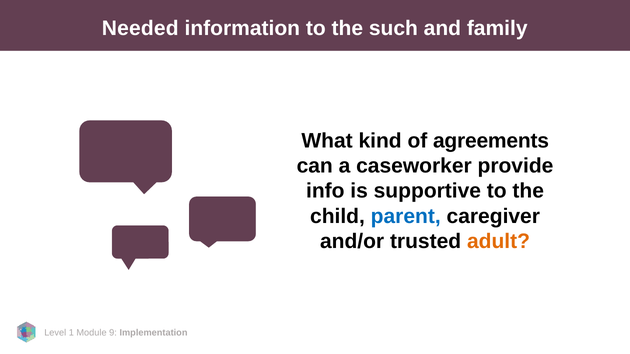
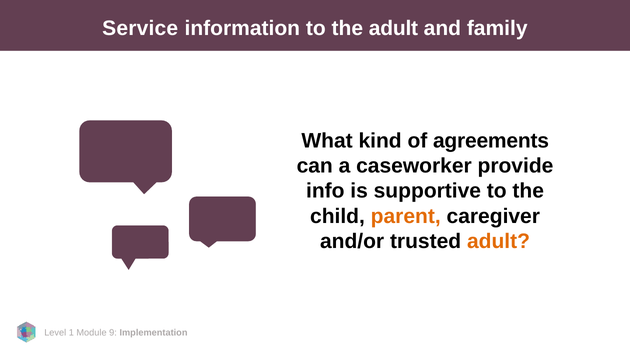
Needed: Needed -> Service (140, 29)
the such: such -> adult (393, 29)
parent colour: blue -> orange (406, 216)
